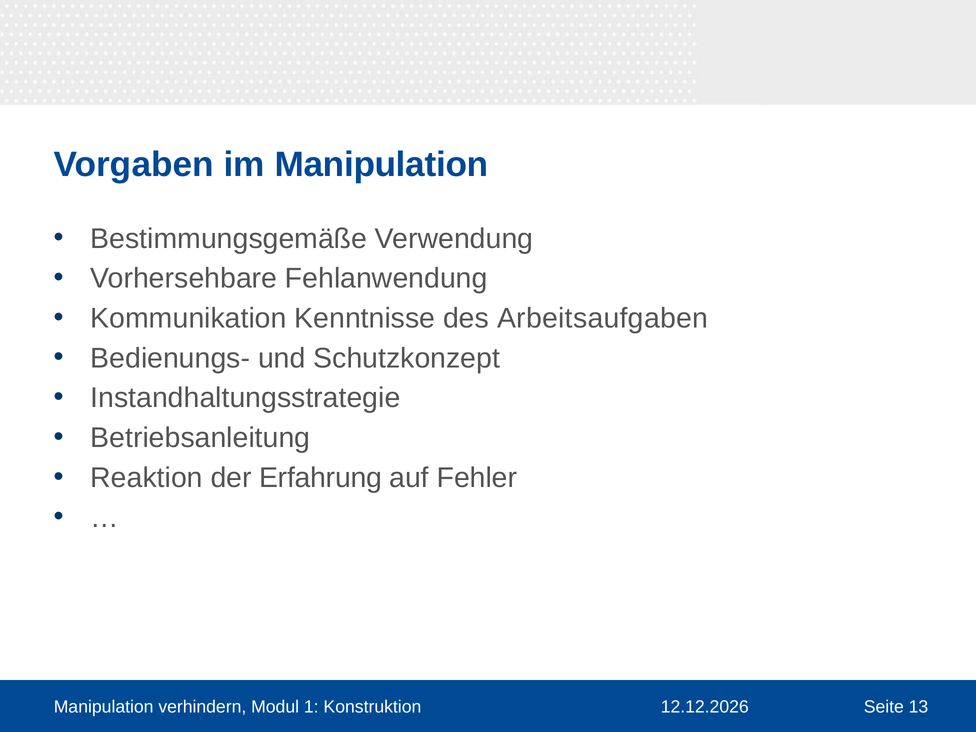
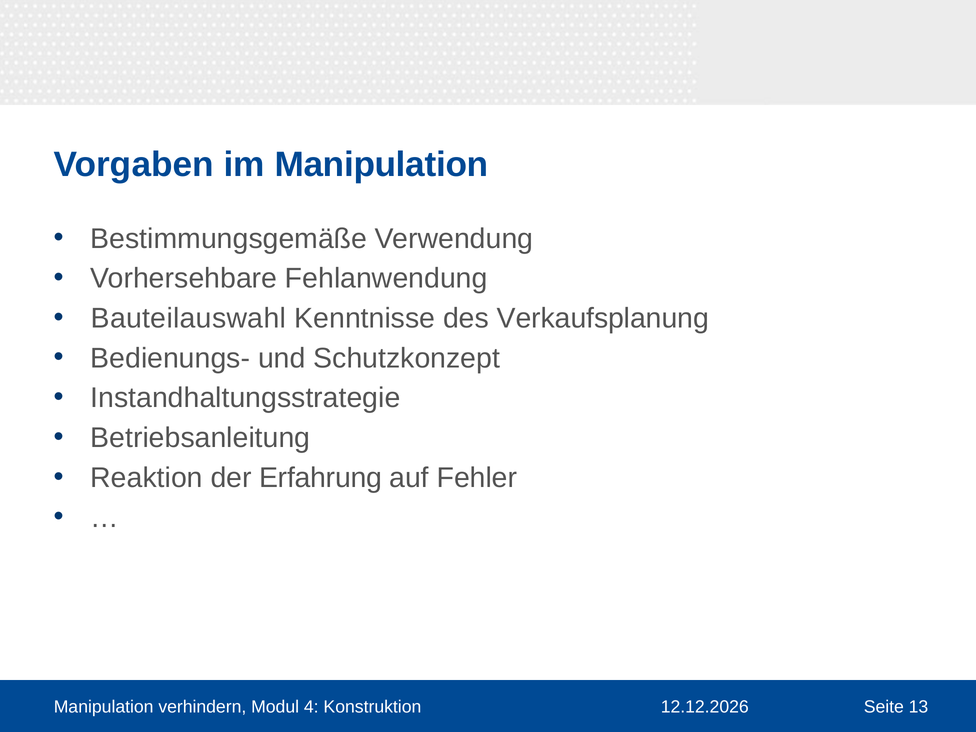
Kommunikation: Kommunikation -> Bauteilauswahl (188, 318)
Arbeitsaufgaben: Arbeitsaufgaben -> Verkaufsplanung (603, 318)
1: 1 -> 4 (311, 707)
